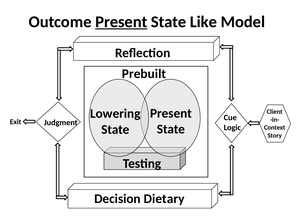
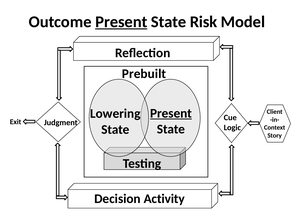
Like: Like -> Risk (203, 22)
Present underline: none -> present (171, 113)
Dietary: Dietary -> Activity (164, 198)
